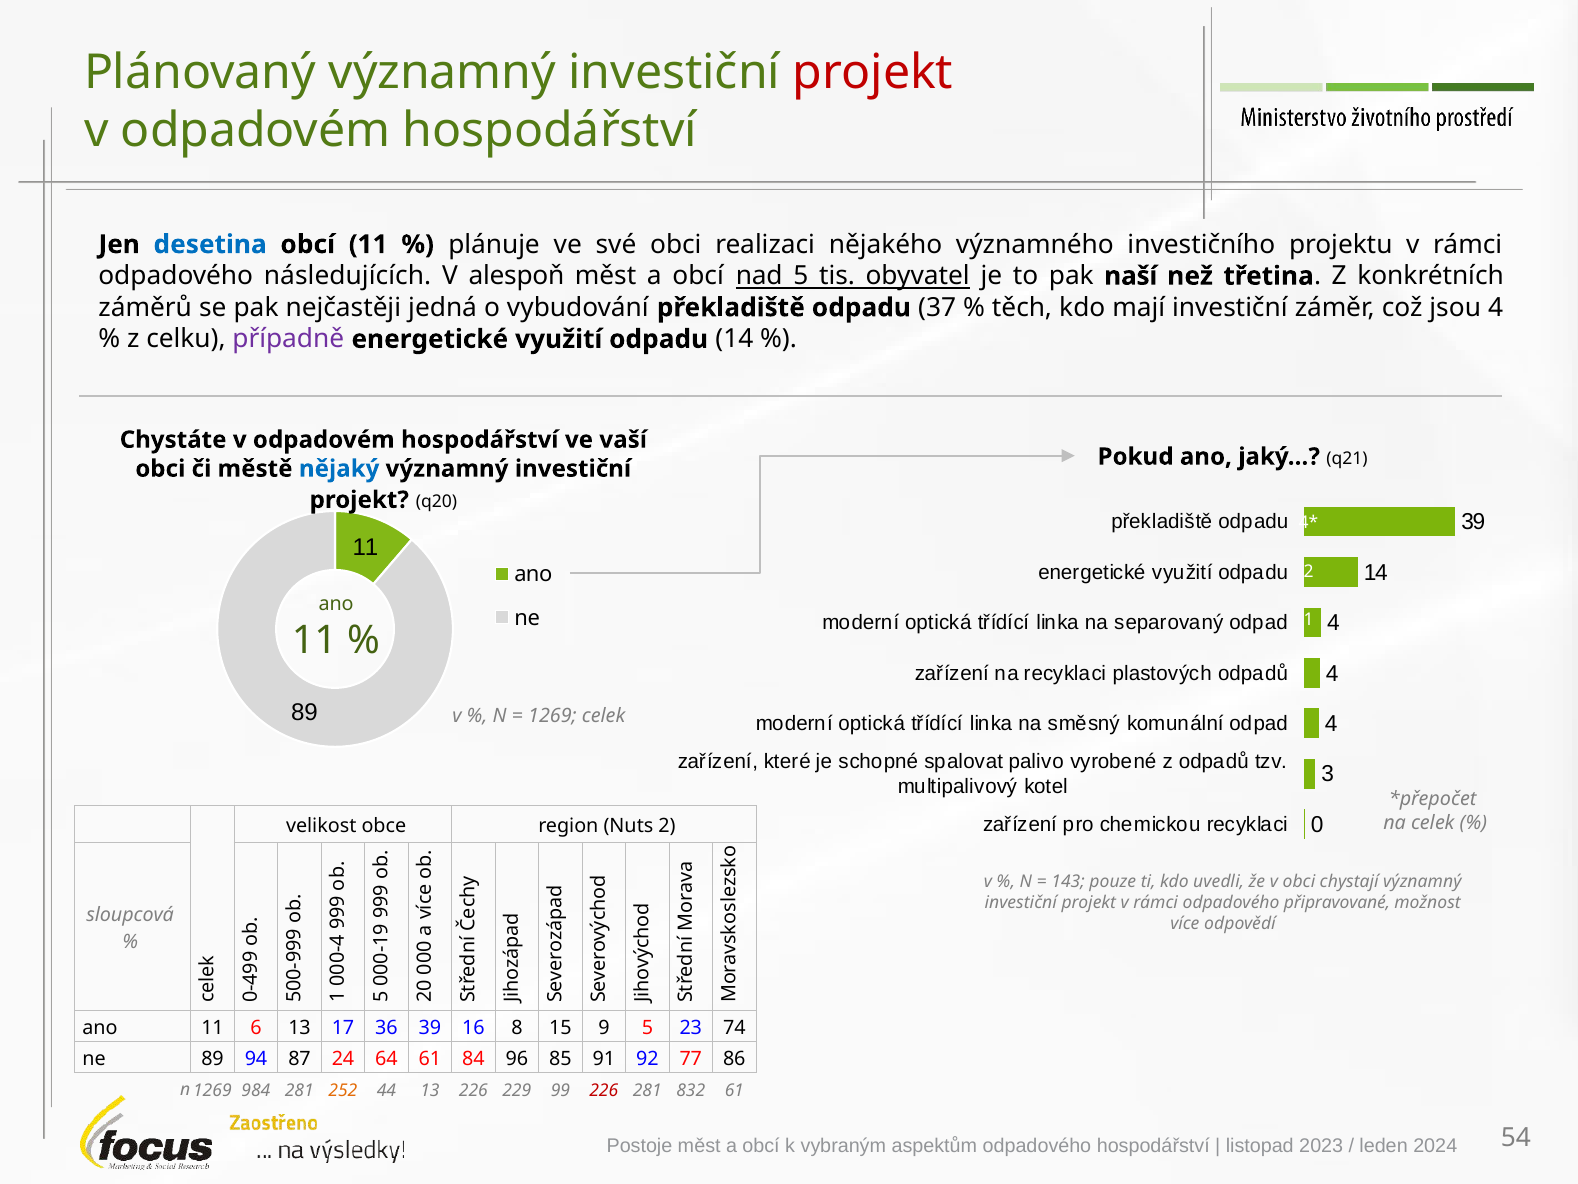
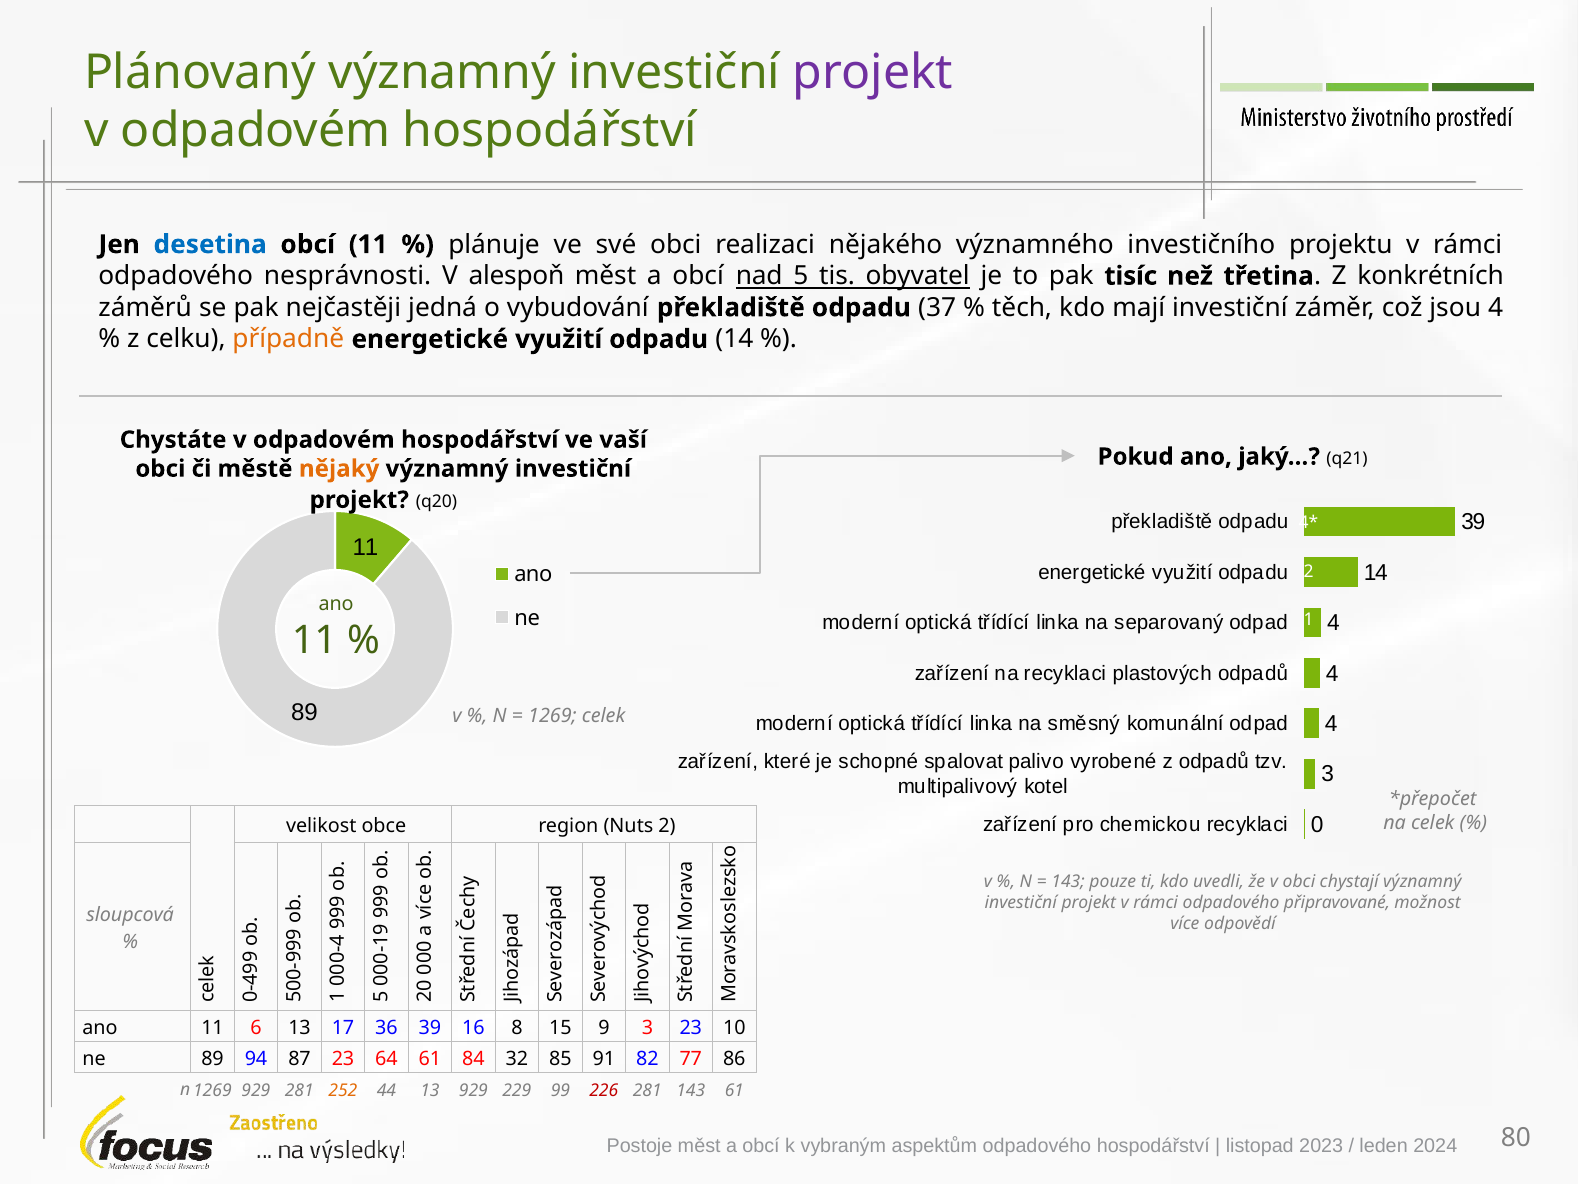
projekt colour: red -> purple (873, 73)
následujících: následujících -> nesprávnosti (348, 276)
naší: naší -> tisíc (1131, 276)
případně colour: purple -> orange (288, 339)
nějaký colour: blue -> orange (339, 469)
9 5: 5 -> 3 (647, 1028)
74: 74 -> 10 (734, 1028)
87 24: 24 -> 23 (343, 1059)
96: 96 -> 32 (517, 1059)
92: 92 -> 82 (647, 1059)
984: 984 -> 929 (256, 1090)
13 226: 226 -> 929 (473, 1090)
281 832: 832 -> 143 (691, 1090)
54: 54 -> 80 (1516, 1137)
